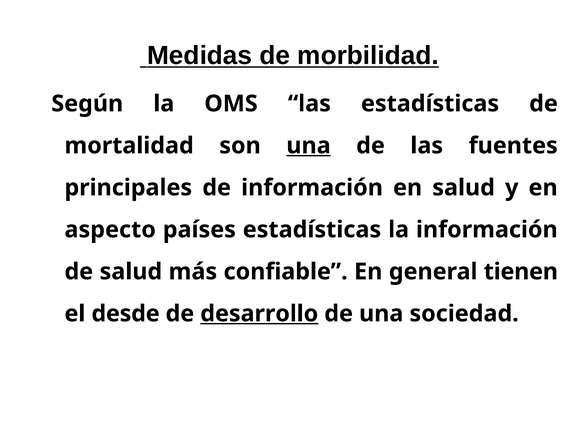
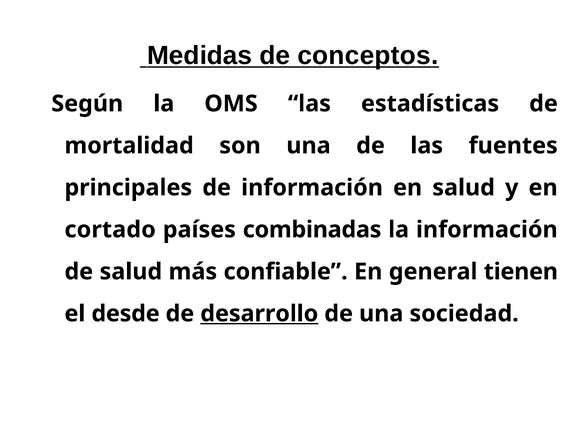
morbilidad: morbilidad -> conceptos (368, 55)
una underline: present -> none (309, 146)
aspecto: aspecto -> cortado (110, 230)
países estadísticas: estadísticas -> combinadas (312, 230)
